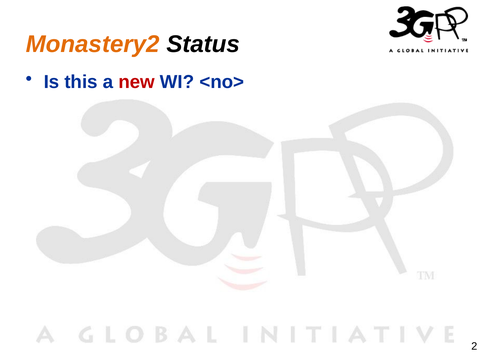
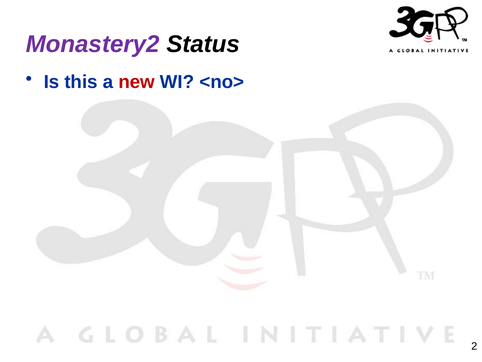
Monastery2 colour: orange -> purple (93, 44)
